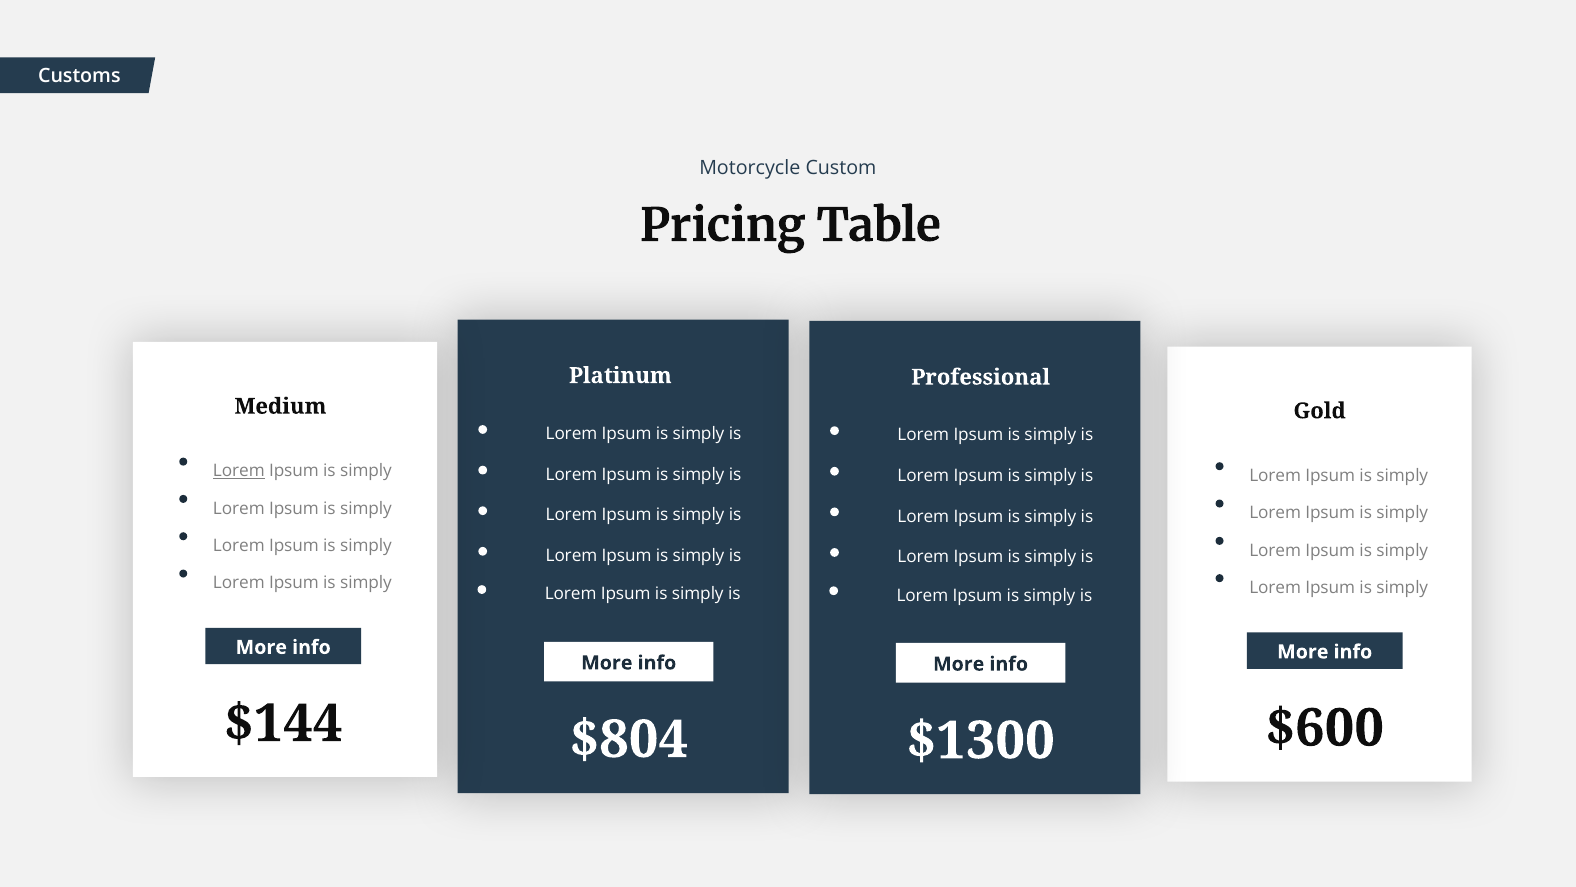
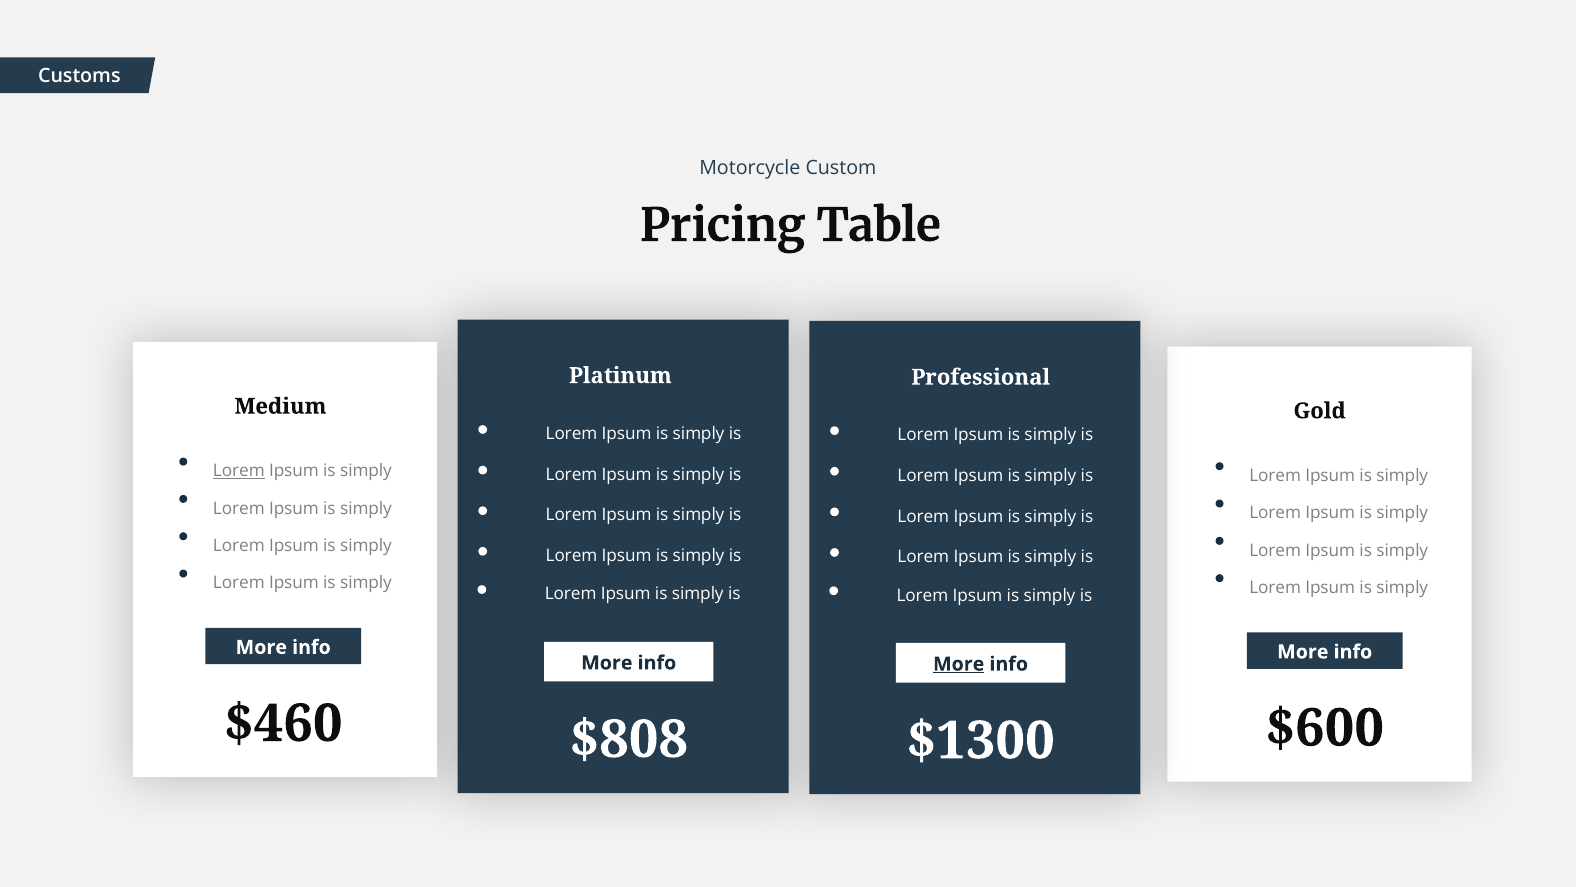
More underline: none -> present (959, 664)
$144: $144 -> $460 (283, 723)
$804: $804 -> $808 (629, 739)
